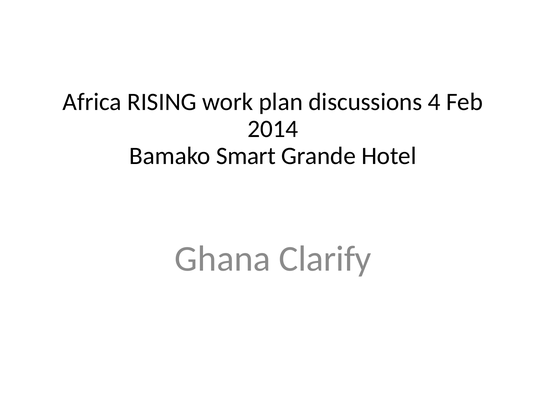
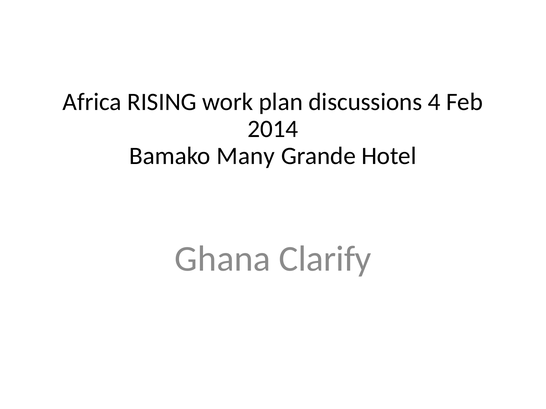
Smart: Smart -> Many (246, 156)
